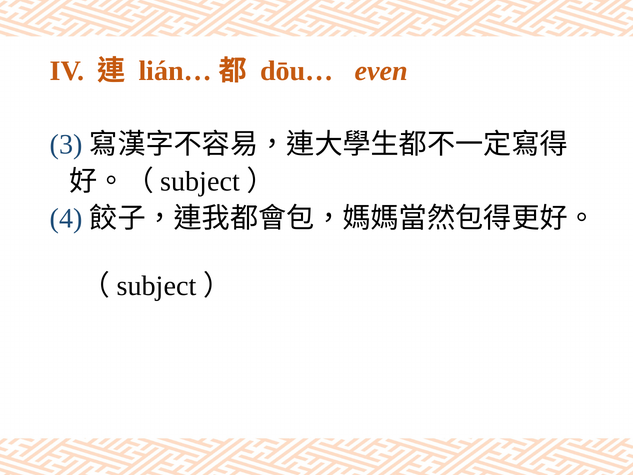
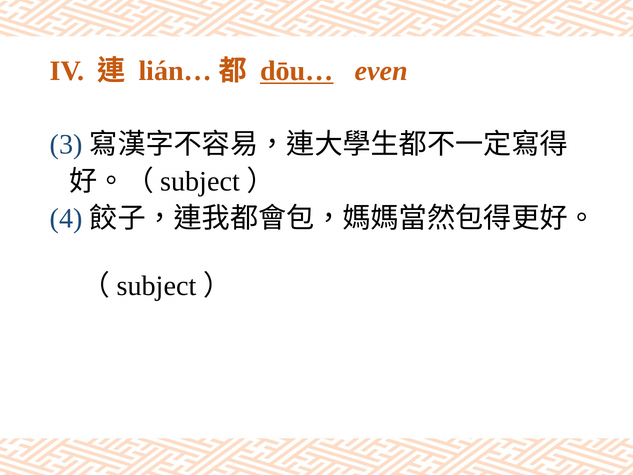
dōu… underline: none -> present (297, 71)
